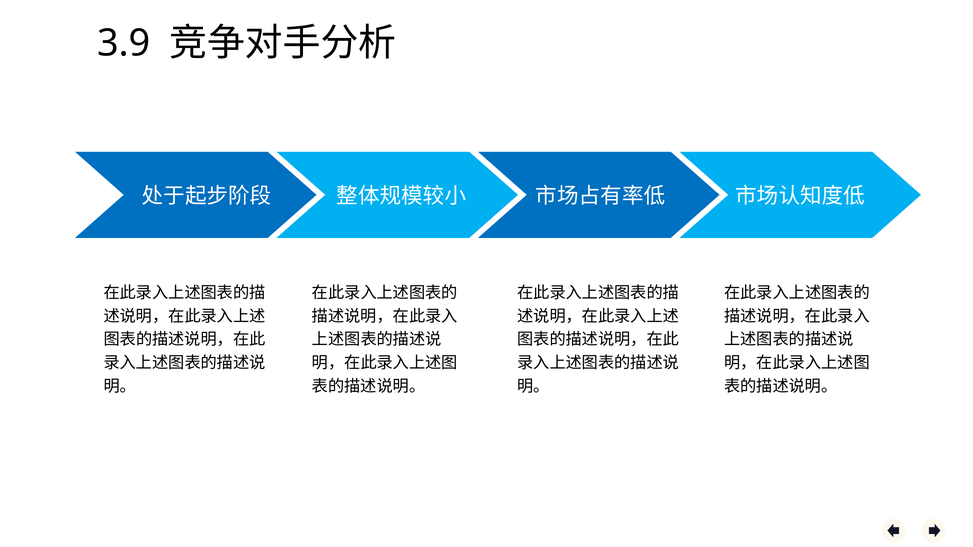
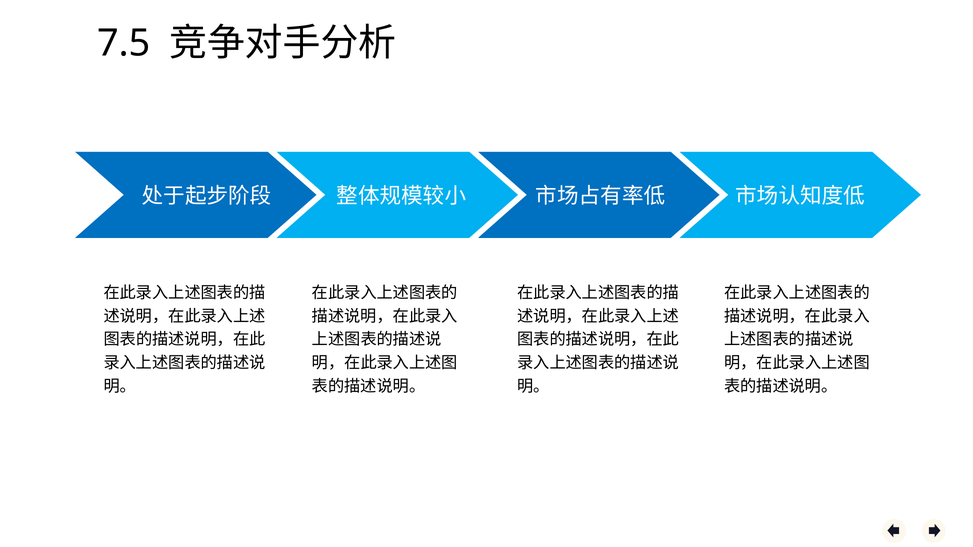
3.9: 3.9 -> 7.5 (124, 43)
